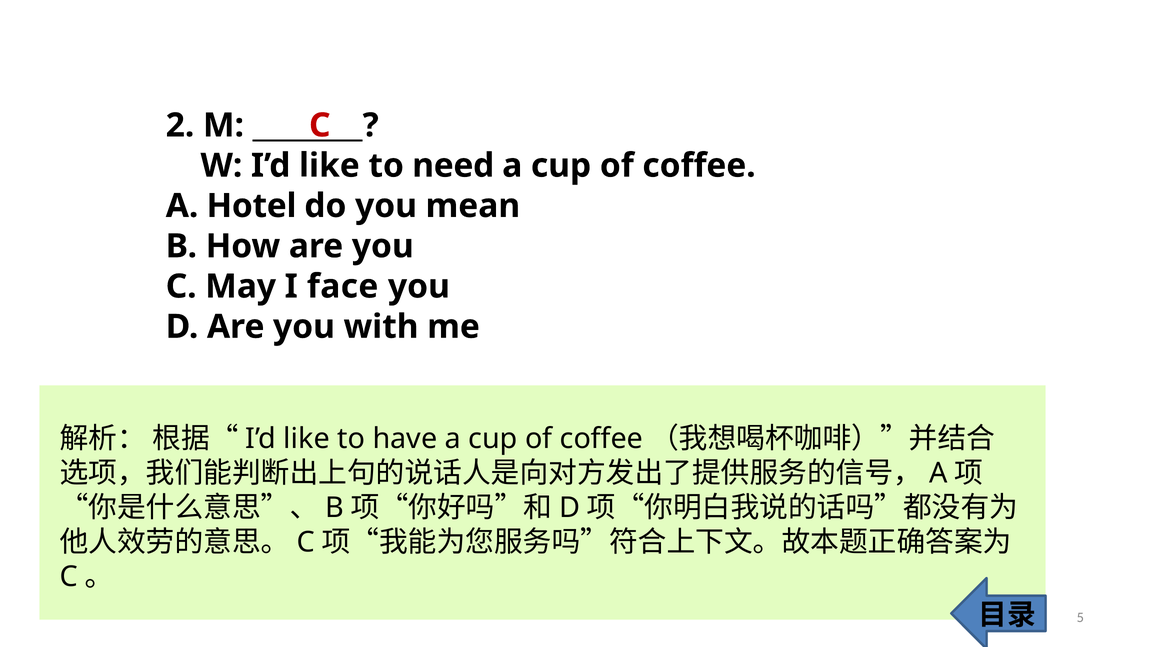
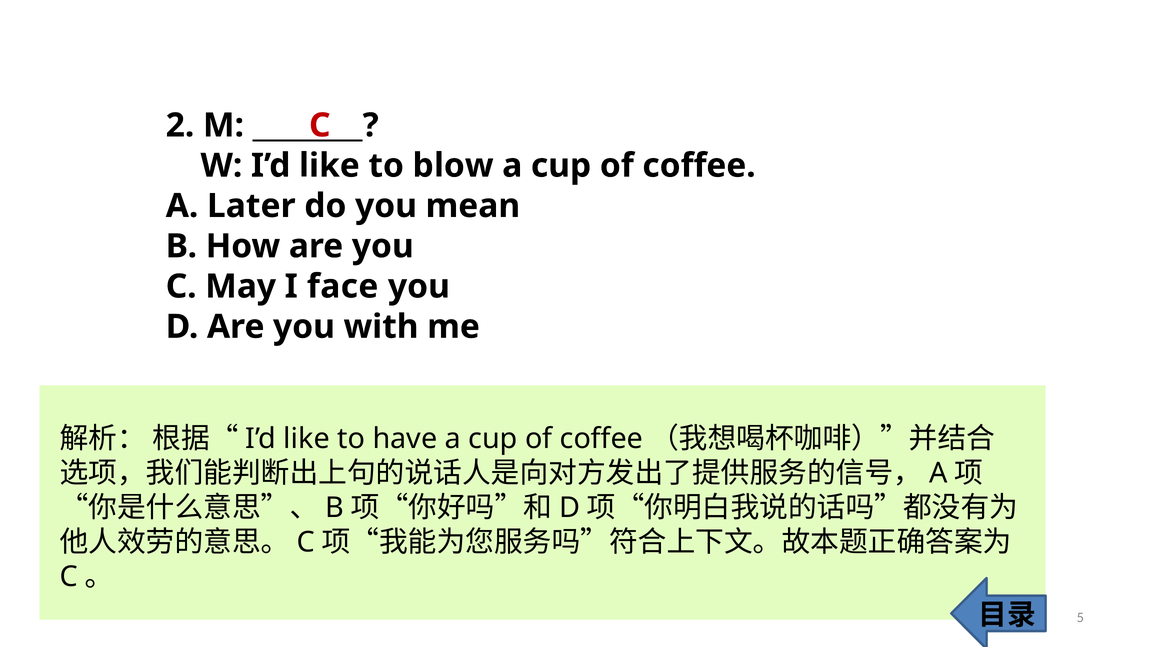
need: need -> blow (453, 166)
Hotel: Hotel -> Later (251, 206)
